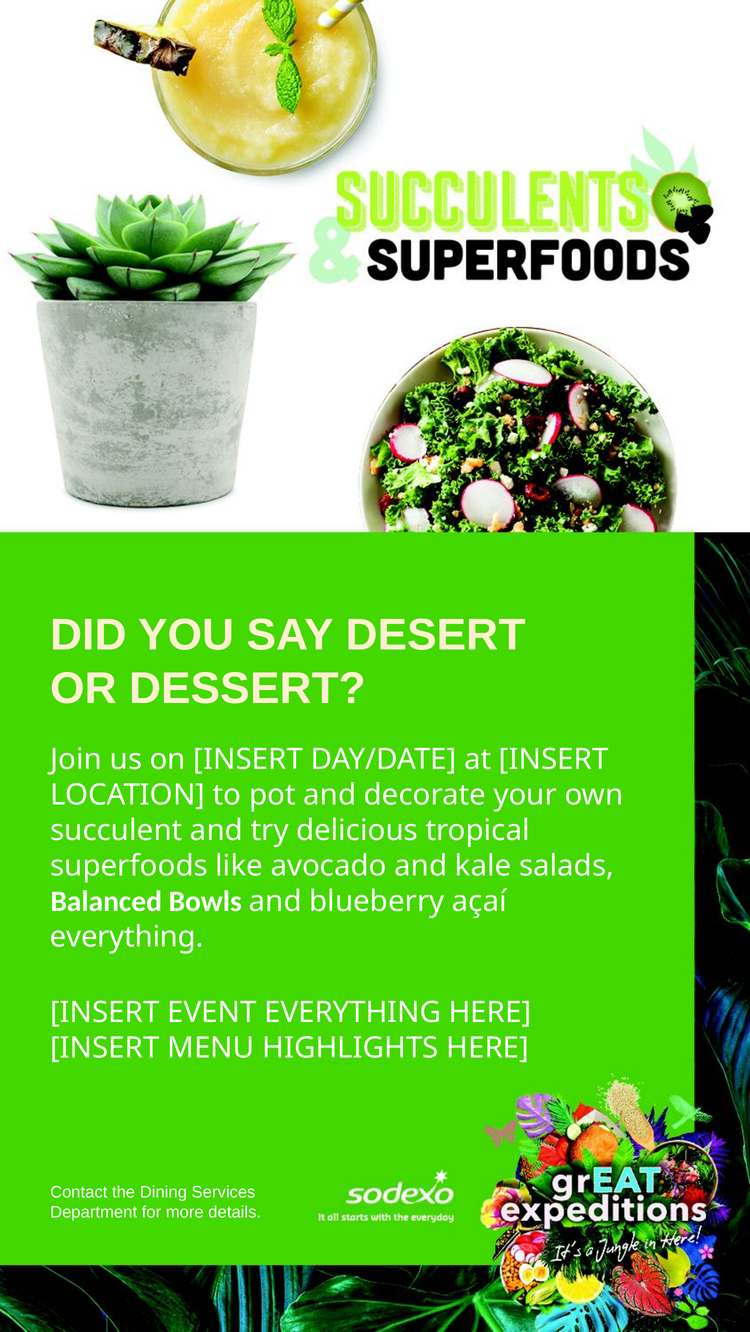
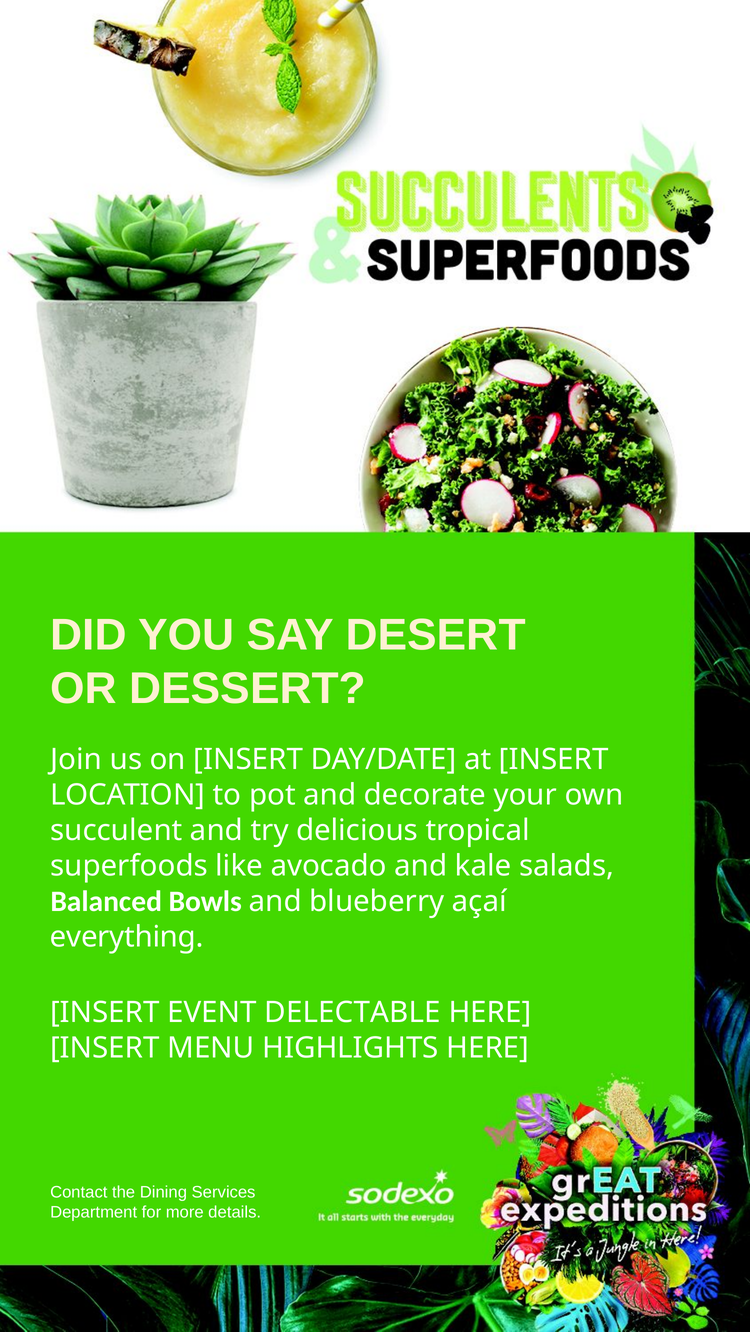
EVENT EVERYTHING: EVERYTHING -> DELECTABLE (353, 1013)
